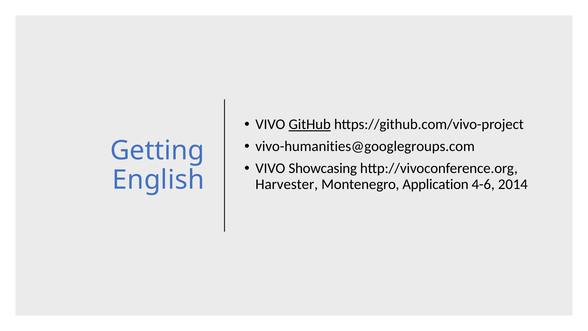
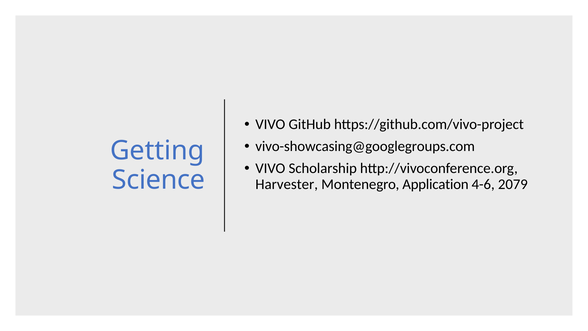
GitHub underline: present -> none (310, 124)
vivo-humanities@googlegroups.com: vivo-humanities@googlegroups.com -> vivo-showcasing@googlegroups.com (365, 146)
Showcasing: Showcasing -> Scholarship (323, 168)
English: English -> Science (158, 180)
2014: 2014 -> 2079 (513, 184)
